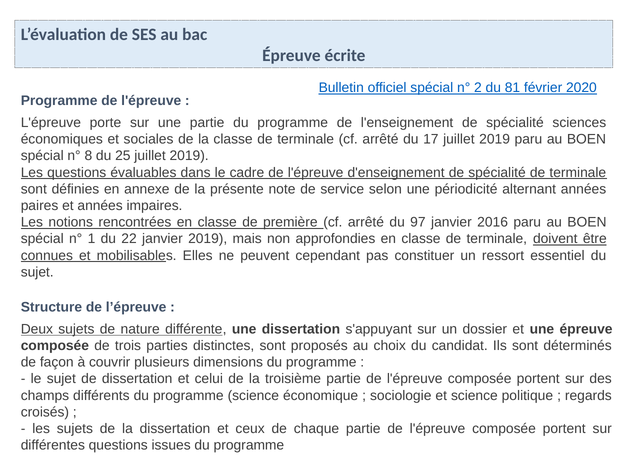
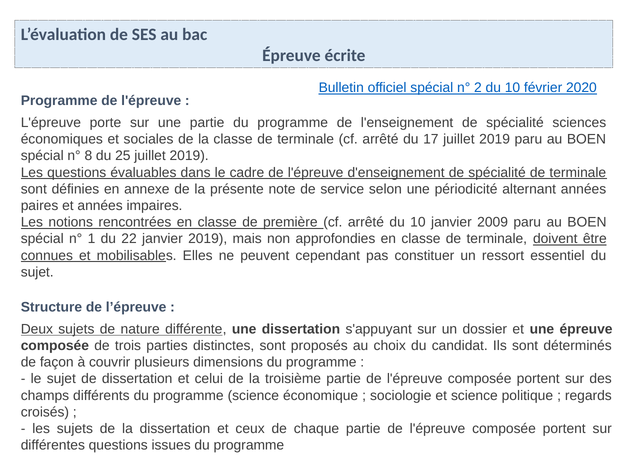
2 du 81: 81 -> 10 (512, 88)
arrêté du 97: 97 -> 10 (418, 222)
2016: 2016 -> 2009 (493, 222)
